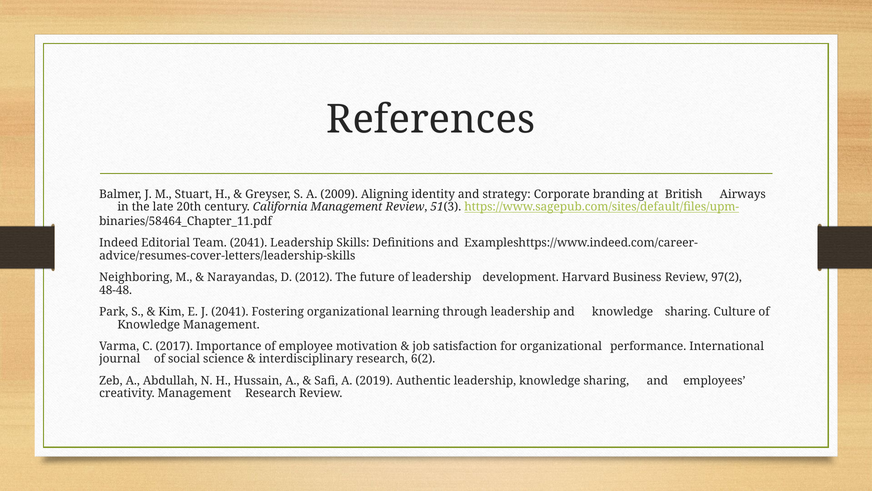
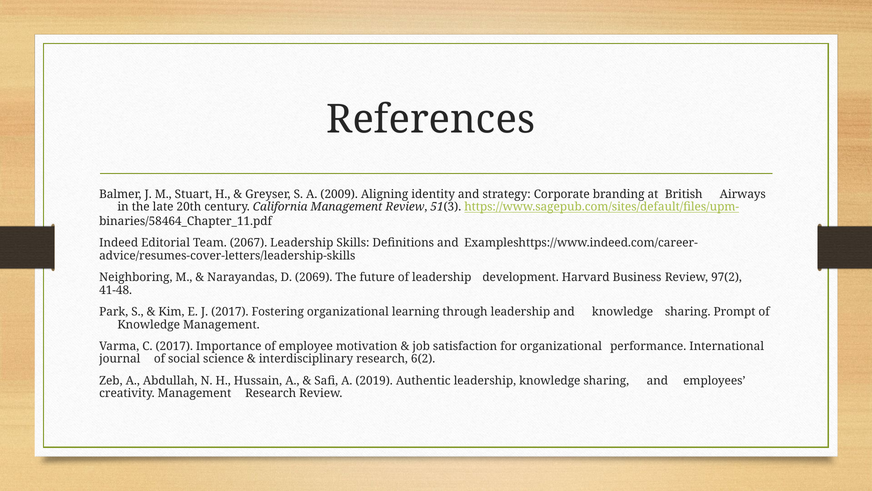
Team 2041: 2041 -> 2067 (249, 243)
2012: 2012 -> 2069 (314, 277)
48-48: 48-48 -> 41-48 (116, 290)
J 2041: 2041 -> 2017 (230, 312)
Culture: Culture -> Prompt (735, 312)
